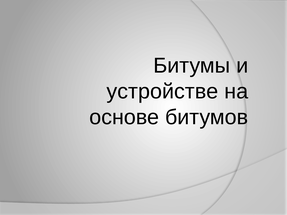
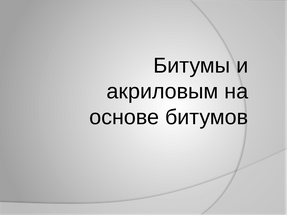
устройстве: устройстве -> акриловым (162, 91)
